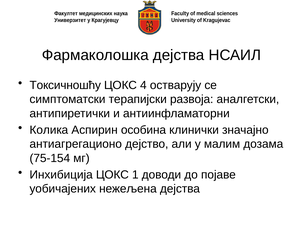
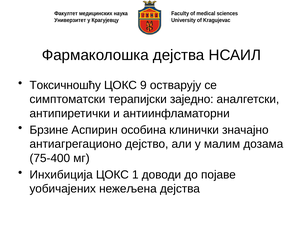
4: 4 -> 9 (143, 85)
развоја: развоја -> заједно (192, 99)
Колика: Колика -> Брзине (49, 130)
75-154: 75-154 -> 75-400 (50, 158)
